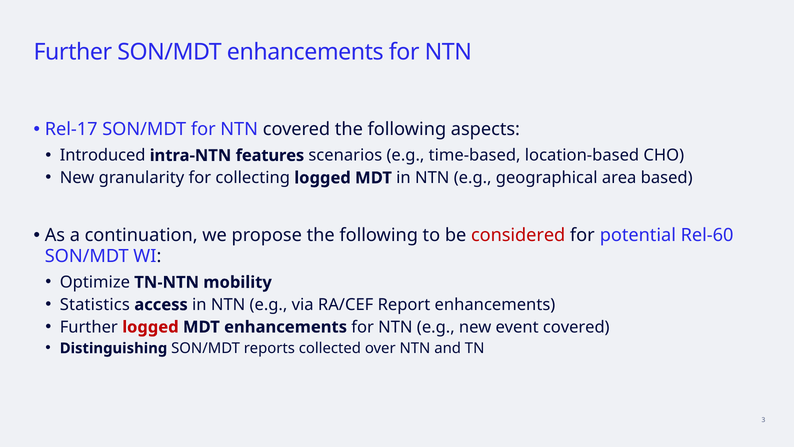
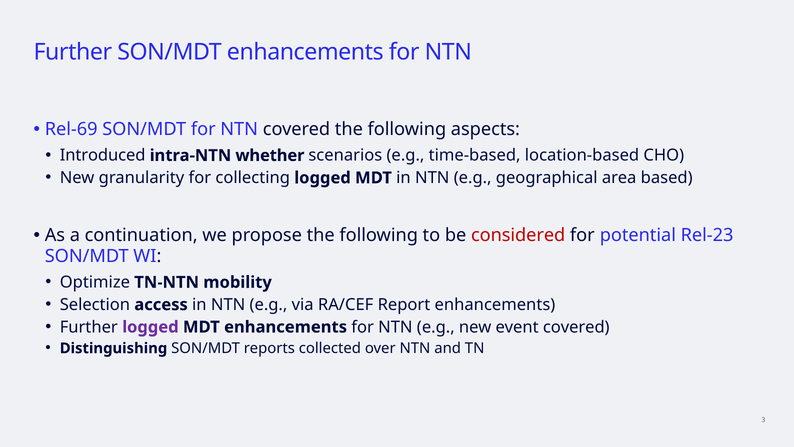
Rel-17: Rel-17 -> Rel-69 (71, 129)
features: features -> whether (270, 155)
Rel-60: Rel-60 -> Rel-23 (707, 235)
Statistics: Statistics -> Selection (95, 304)
logged colour: red -> purple (150, 327)
